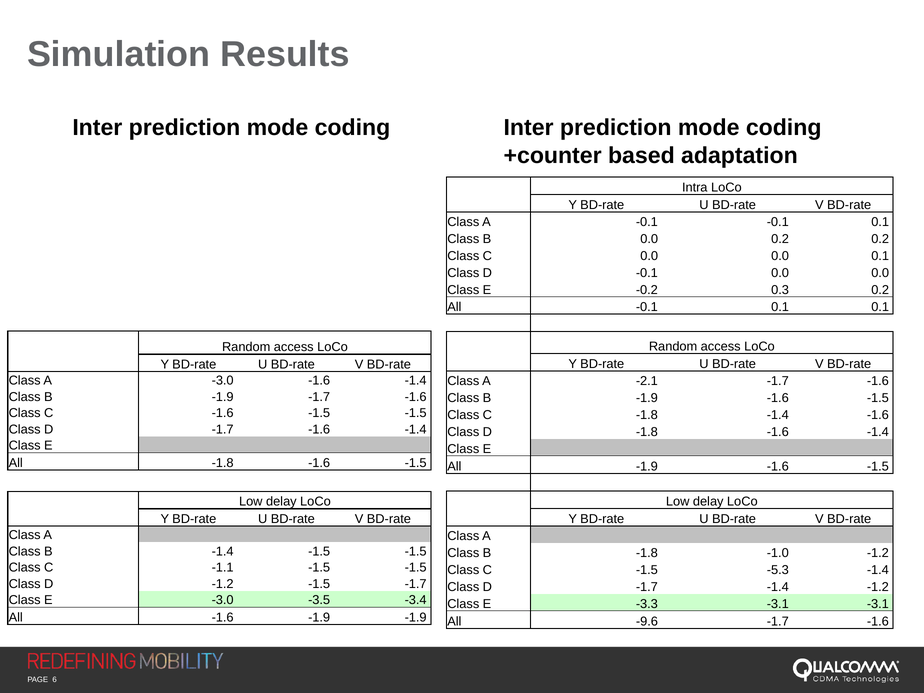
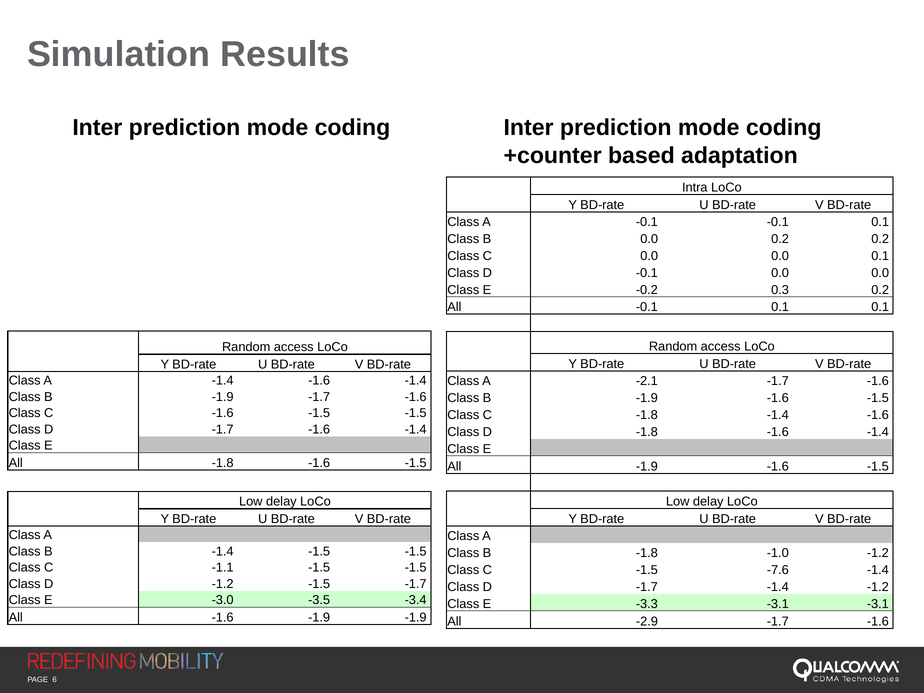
A -3.0: -3.0 -> -1.4 (223, 381)
-5.3: -5.3 -> -7.6 (778, 570)
-9.6: -9.6 -> -2.9 (647, 621)
